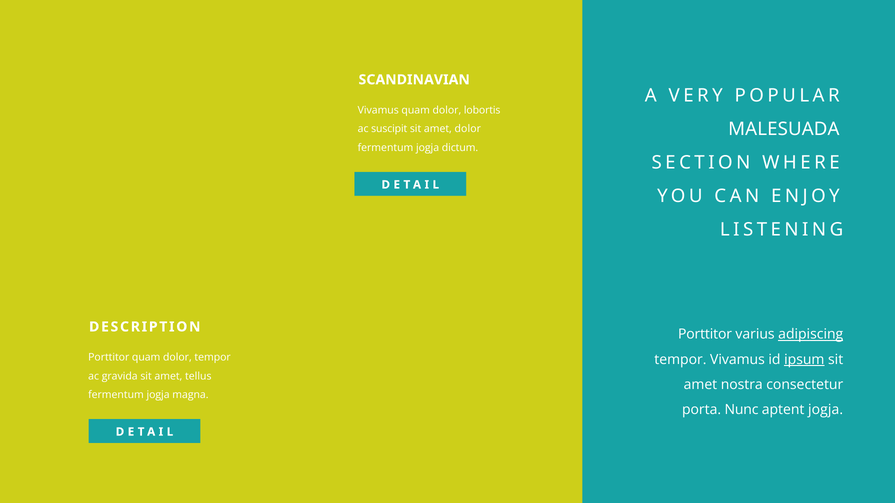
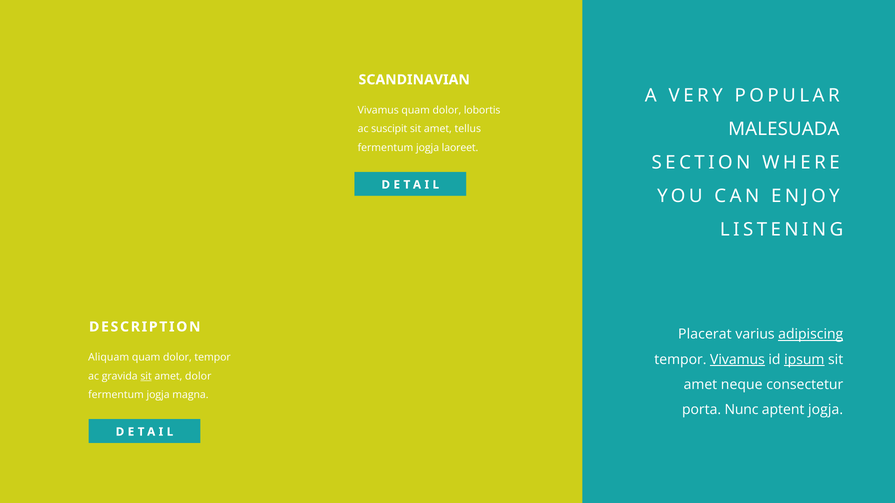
amet dolor: dolor -> tellus (468, 129)
dictum: dictum -> laoreet (460, 148)
Porttitor: Porttitor -> Placerat (705, 335)
Porttitor: Porttitor -> Aliquam (109, 358)
Vivamus underline: none -> present (737, 360)
sit underline: none -> present (146, 376)
amet tellus: tellus -> dolor (198, 376)
nostra: nostra -> neque (742, 385)
